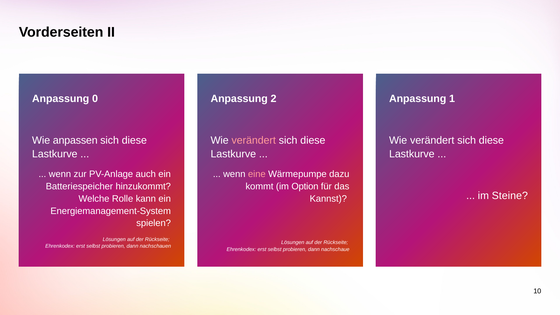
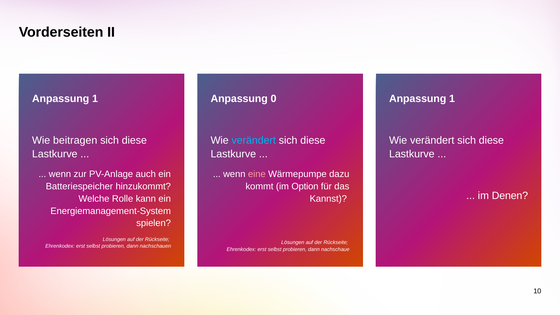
0: 0 -> 1 (95, 99)
2: 2 -> 0 (274, 99)
anpassen: anpassen -> beitragen (75, 140)
verändert colour: pink -> light blue (254, 140)
Steine: Steine -> Denen (510, 196)
